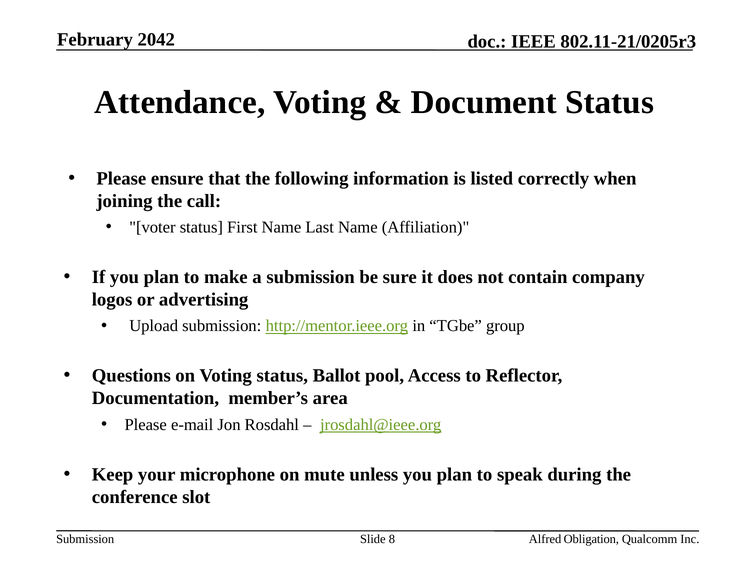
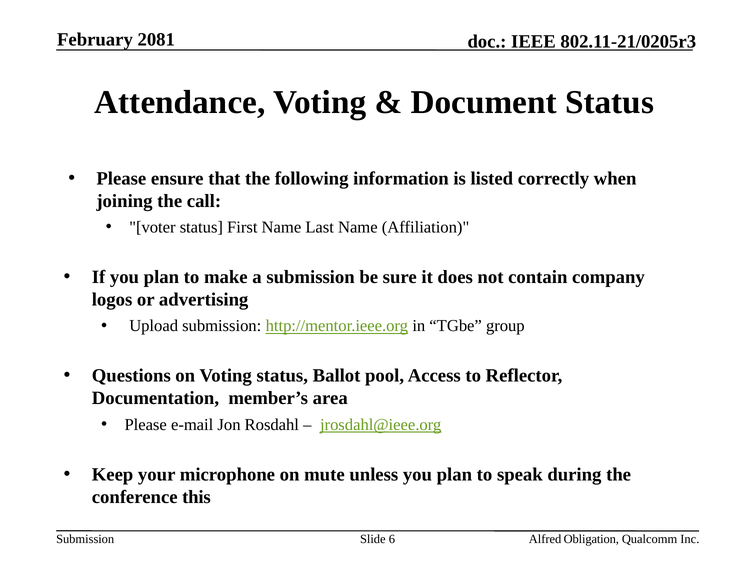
2042: 2042 -> 2081 (156, 40)
slot: slot -> this (196, 497)
8: 8 -> 6 (392, 539)
